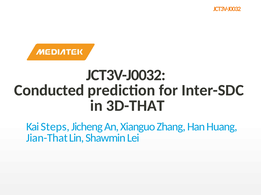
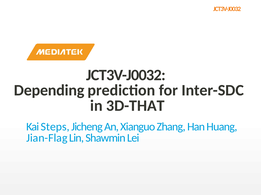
Conducted: Conducted -> Depending (49, 91)
Jian-That: Jian-That -> Jian-Flag (47, 138)
